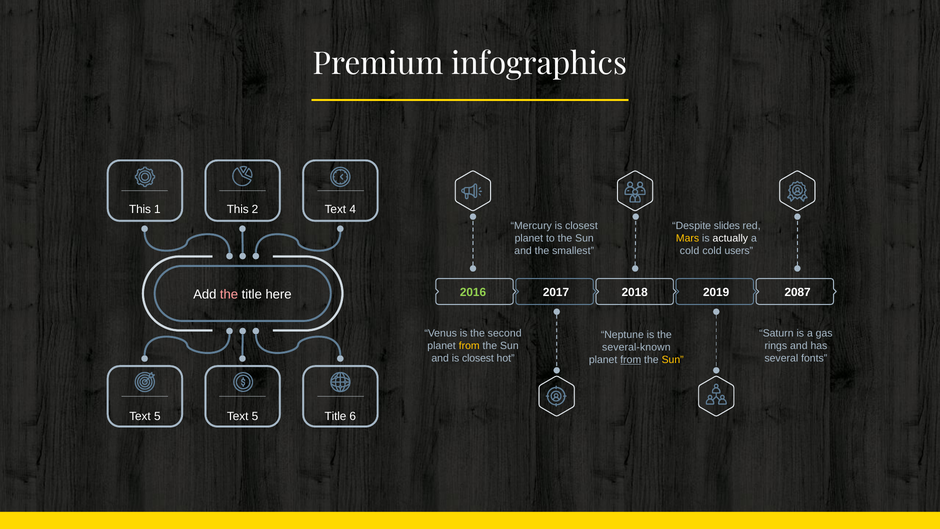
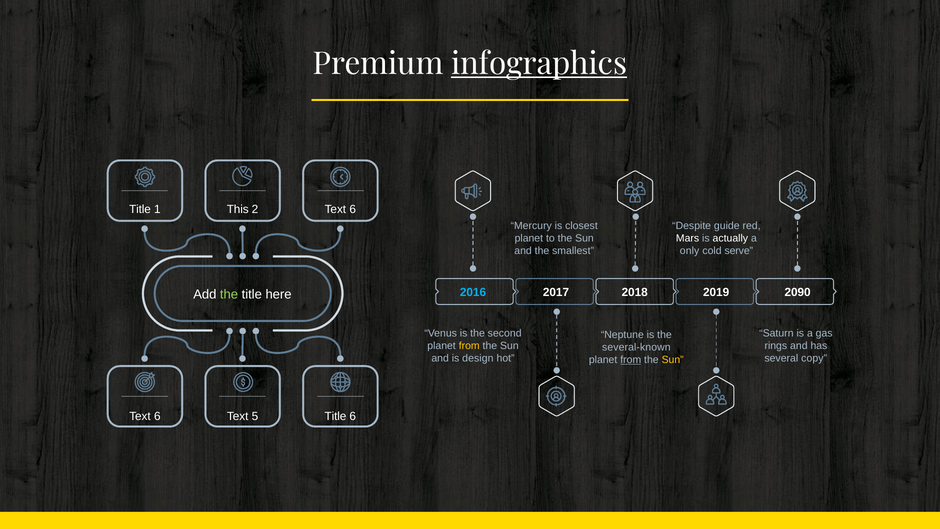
infographics underline: none -> present (539, 64)
This: This -> Title (140, 209)
2 Text 4: 4 -> 6 (353, 209)
slides: slides -> guide (727, 226)
Mars colour: yellow -> white (688, 238)
cold: cold -> only (690, 251)
users: users -> serve (739, 251)
2016 colour: light green -> light blue (473, 292)
2087: 2087 -> 2090 (798, 292)
the colour: pink -> light green (229, 294)
and is closest: closest -> design (478, 358)
fonts: fonts -> copy (814, 358)
5: 5 -> 6 (157, 416)
